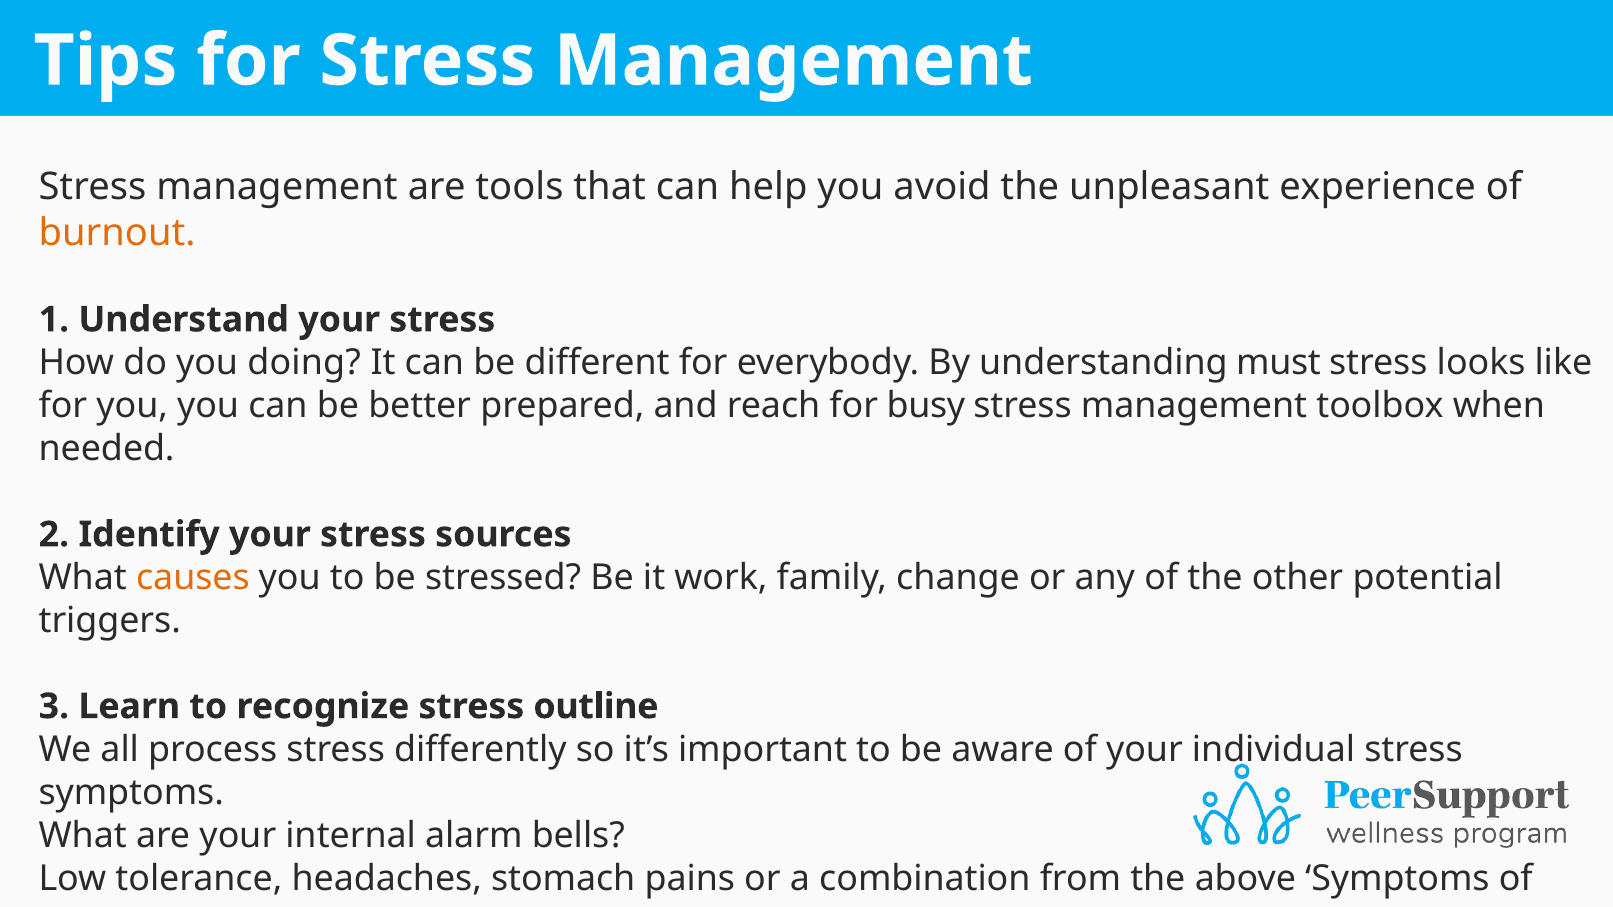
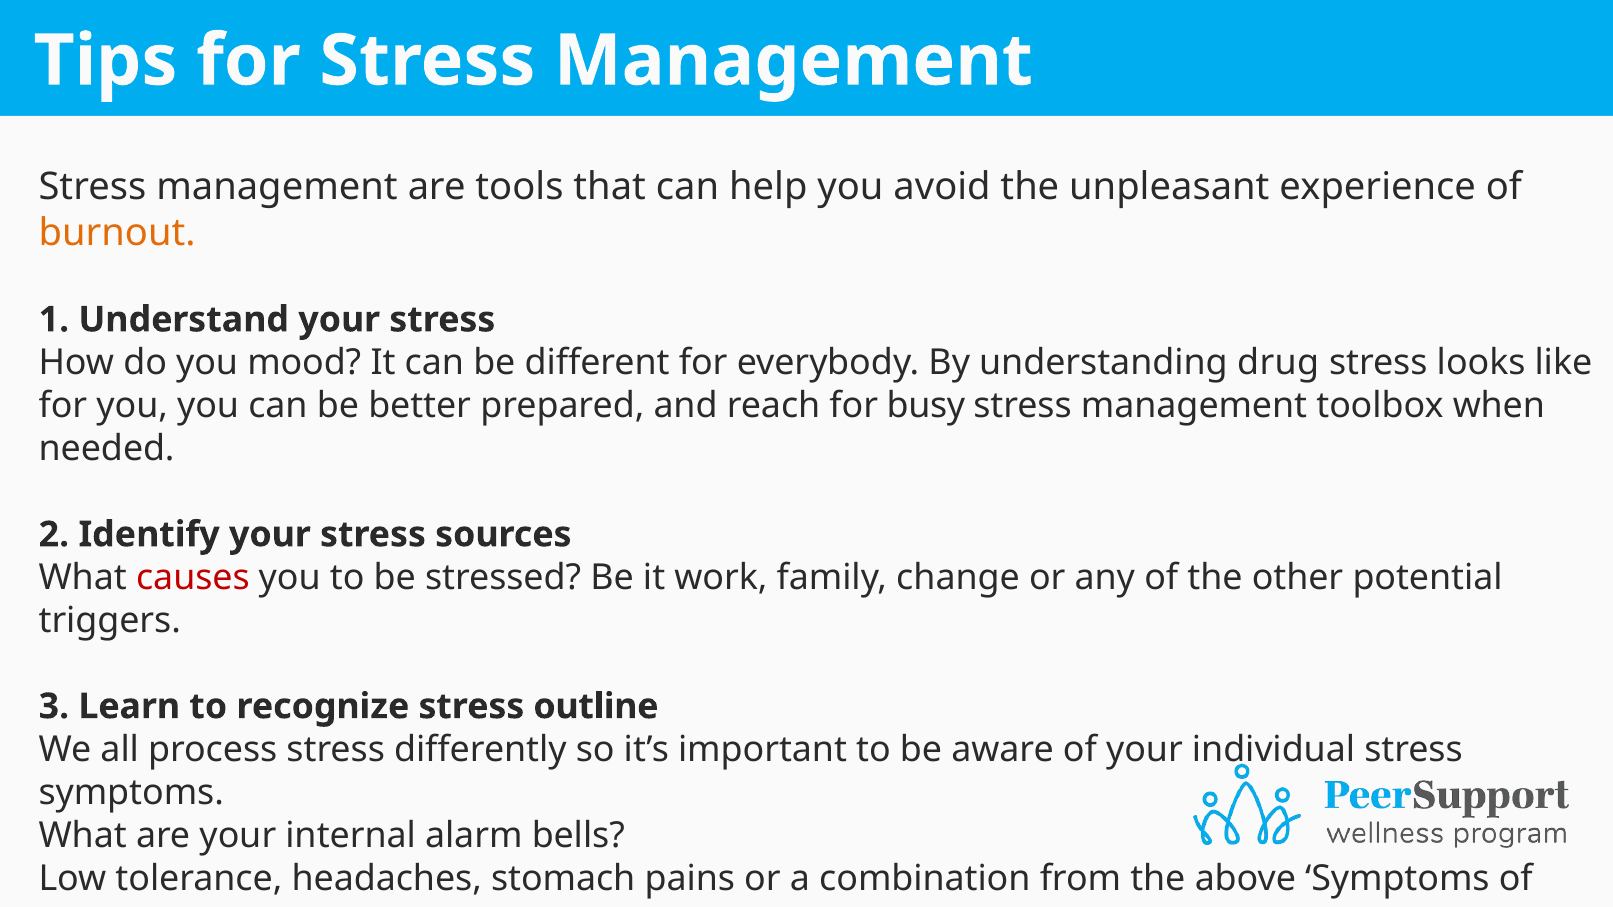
doing: doing -> mood (304, 363)
must: must -> drug (1278, 363)
causes colour: orange -> red (193, 578)
